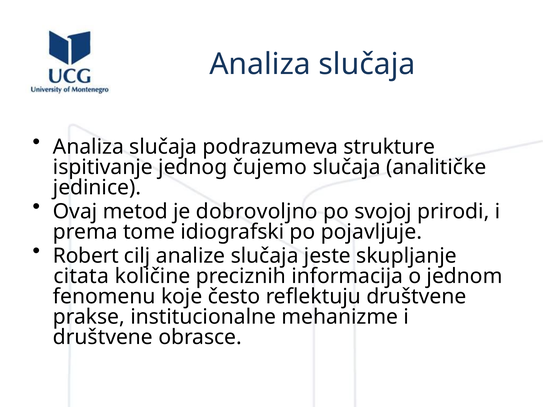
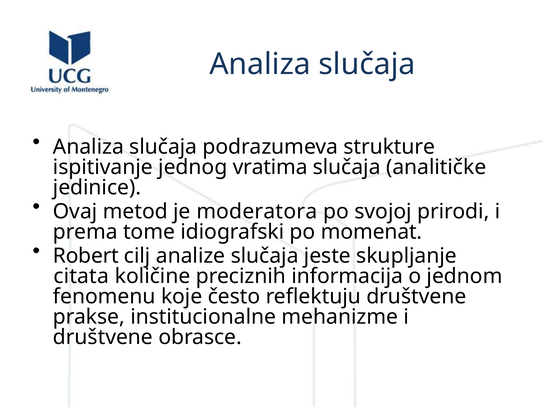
čujemo: čujemo -> vratima (270, 167)
dobrovoljno: dobrovoljno -> moderatora (257, 212)
pojavljuje: pojavljuje -> momenat (372, 232)
